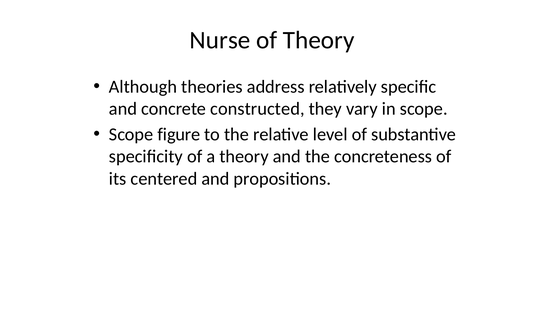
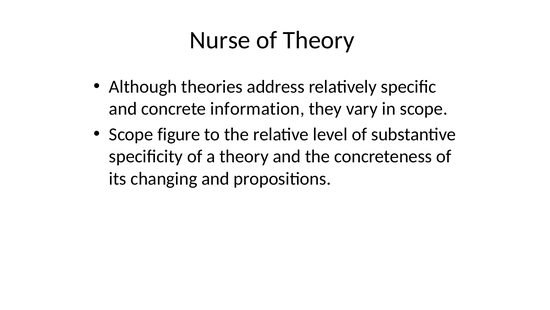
constructed: constructed -> information (257, 109)
centered: centered -> changing (164, 178)
